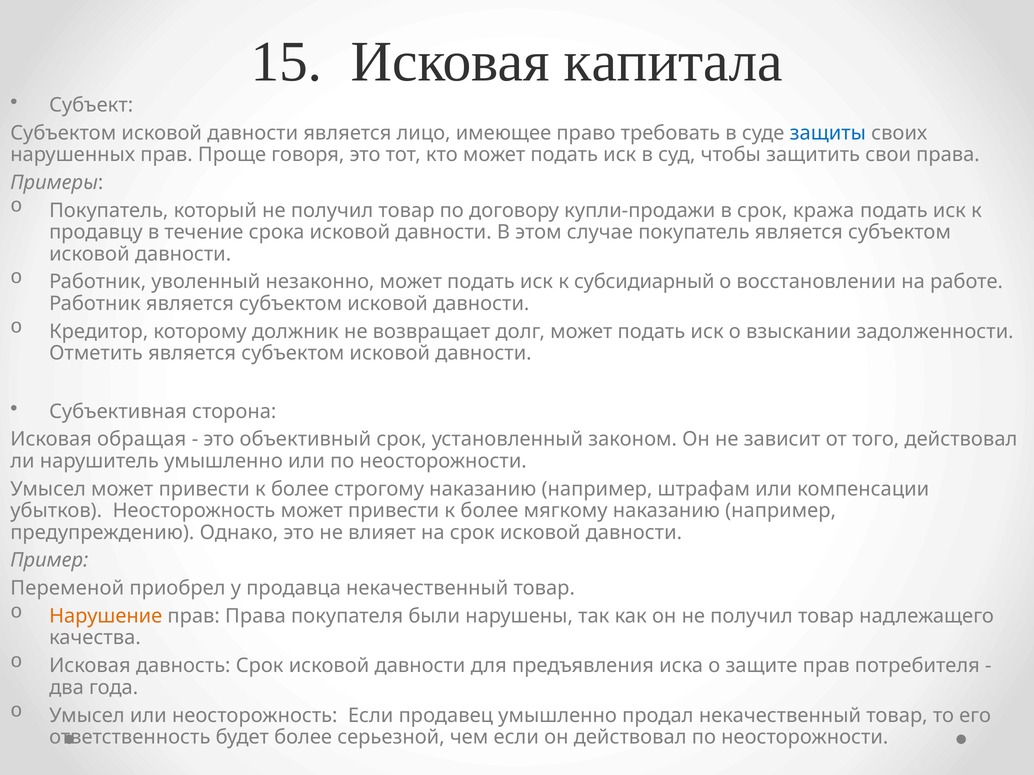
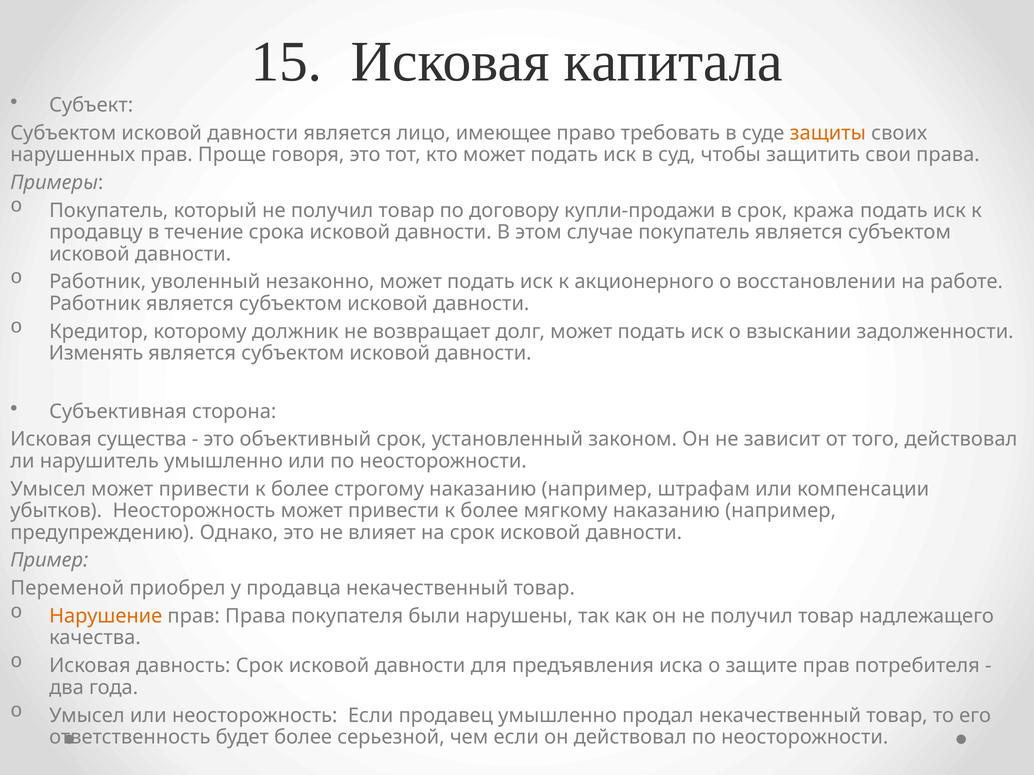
защиты colour: blue -> orange (828, 133)
субсидиарный: субсидиарный -> акционерного (644, 282)
Отметить: Отметить -> Изменять (96, 353)
обращая: обращая -> существа (142, 440)
